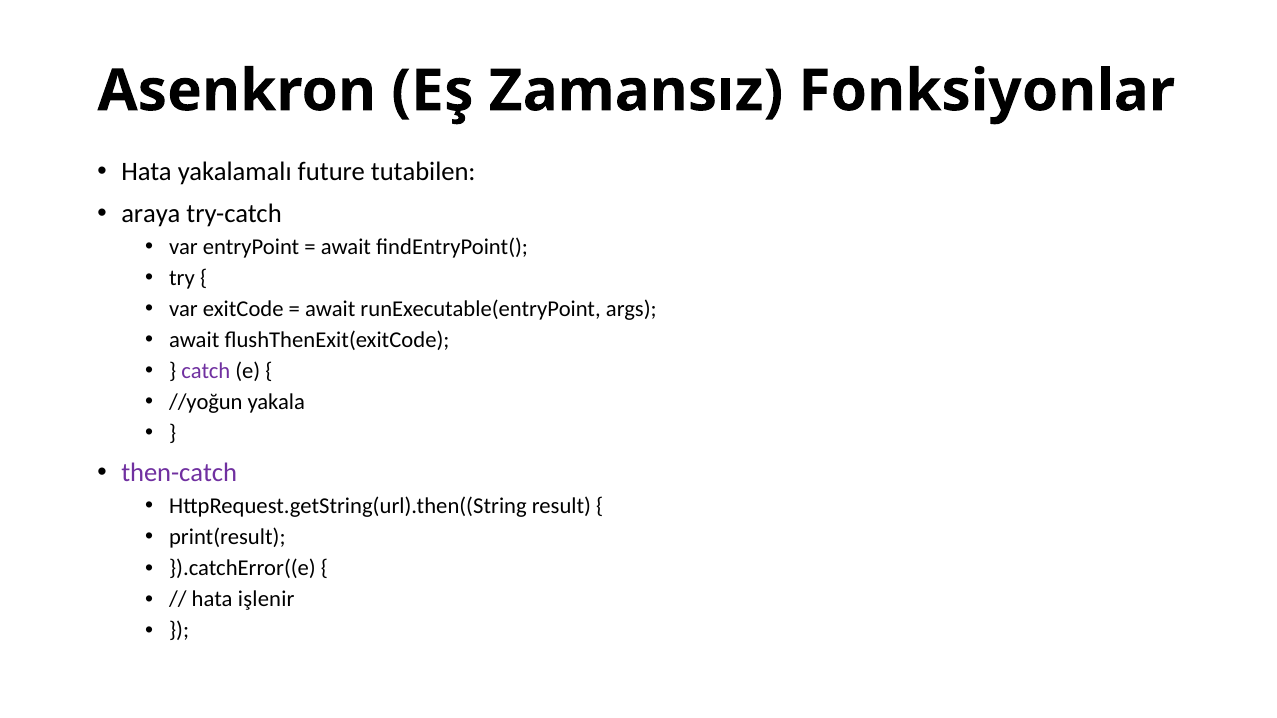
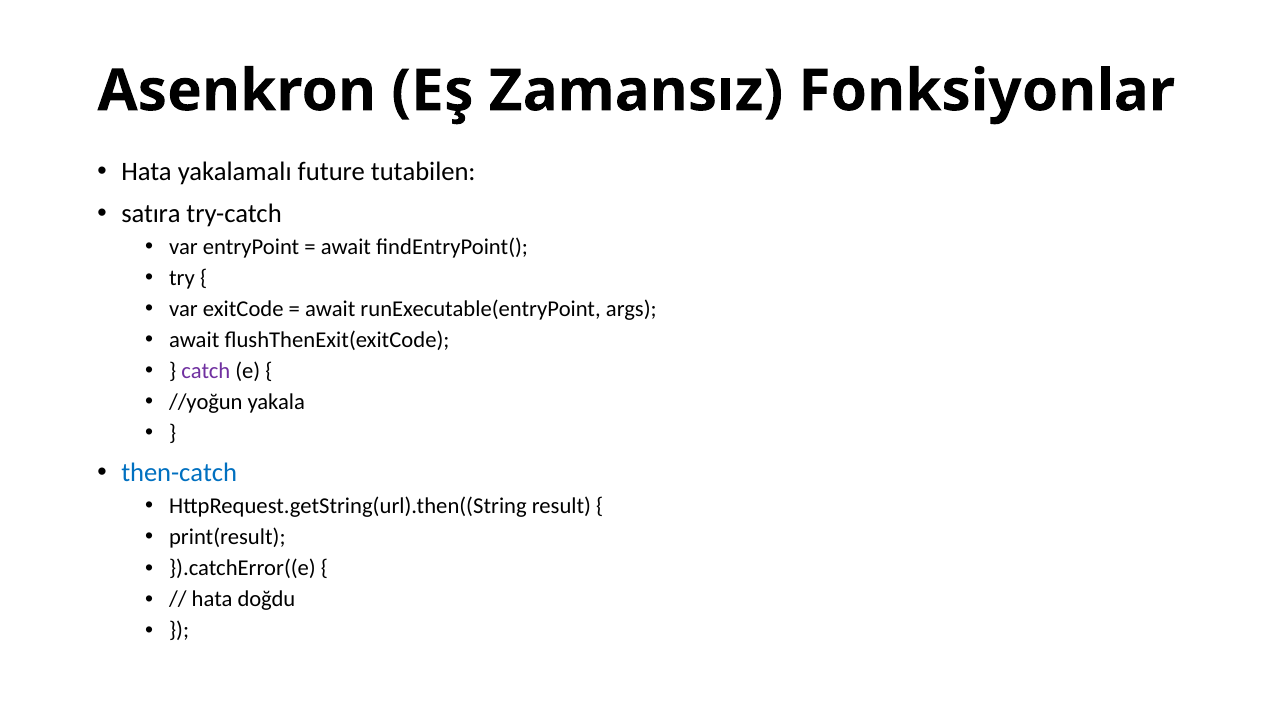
araya: araya -> satıra (151, 214)
then-catch colour: purple -> blue (179, 473)
işlenir: işlenir -> doğdu (266, 600)
